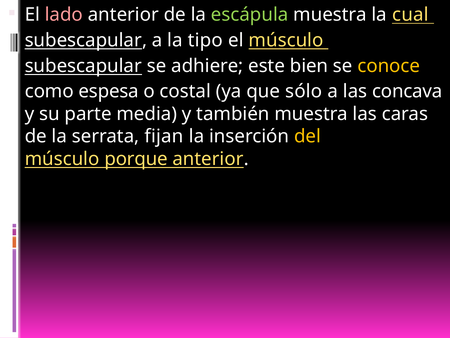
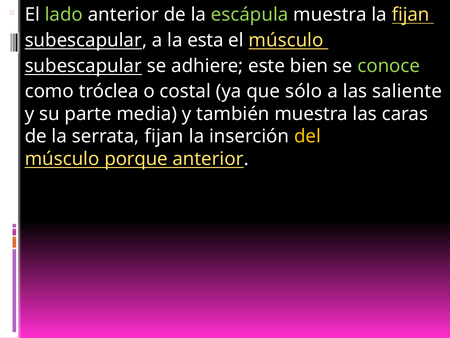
lado colour: pink -> light green (64, 15)
la cual: cual -> fijan (411, 15)
tipo: tipo -> esta (206, 40)
conoce colour: yellow -> light green (389, 66)
espesa: espesa -> tróclea (109, 91)
concava: concava -> saliente (407, 91)
